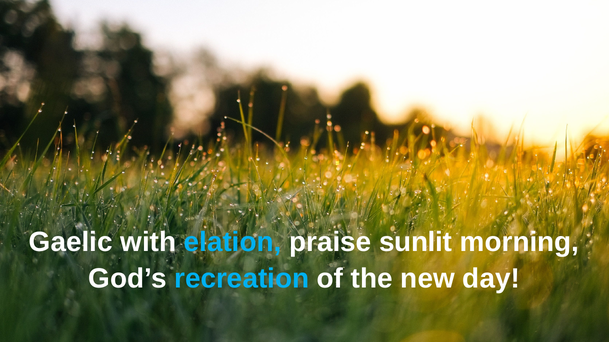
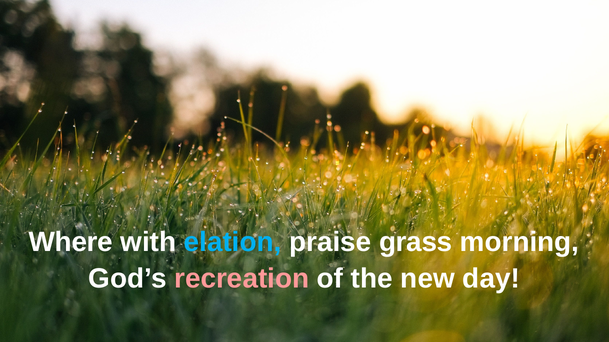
Gaelic: Gaelic -> Where (71, 242)
sunlit: sunlit -> grass (416, 242)
recreation colour: light blue -> pink (242, 279)
